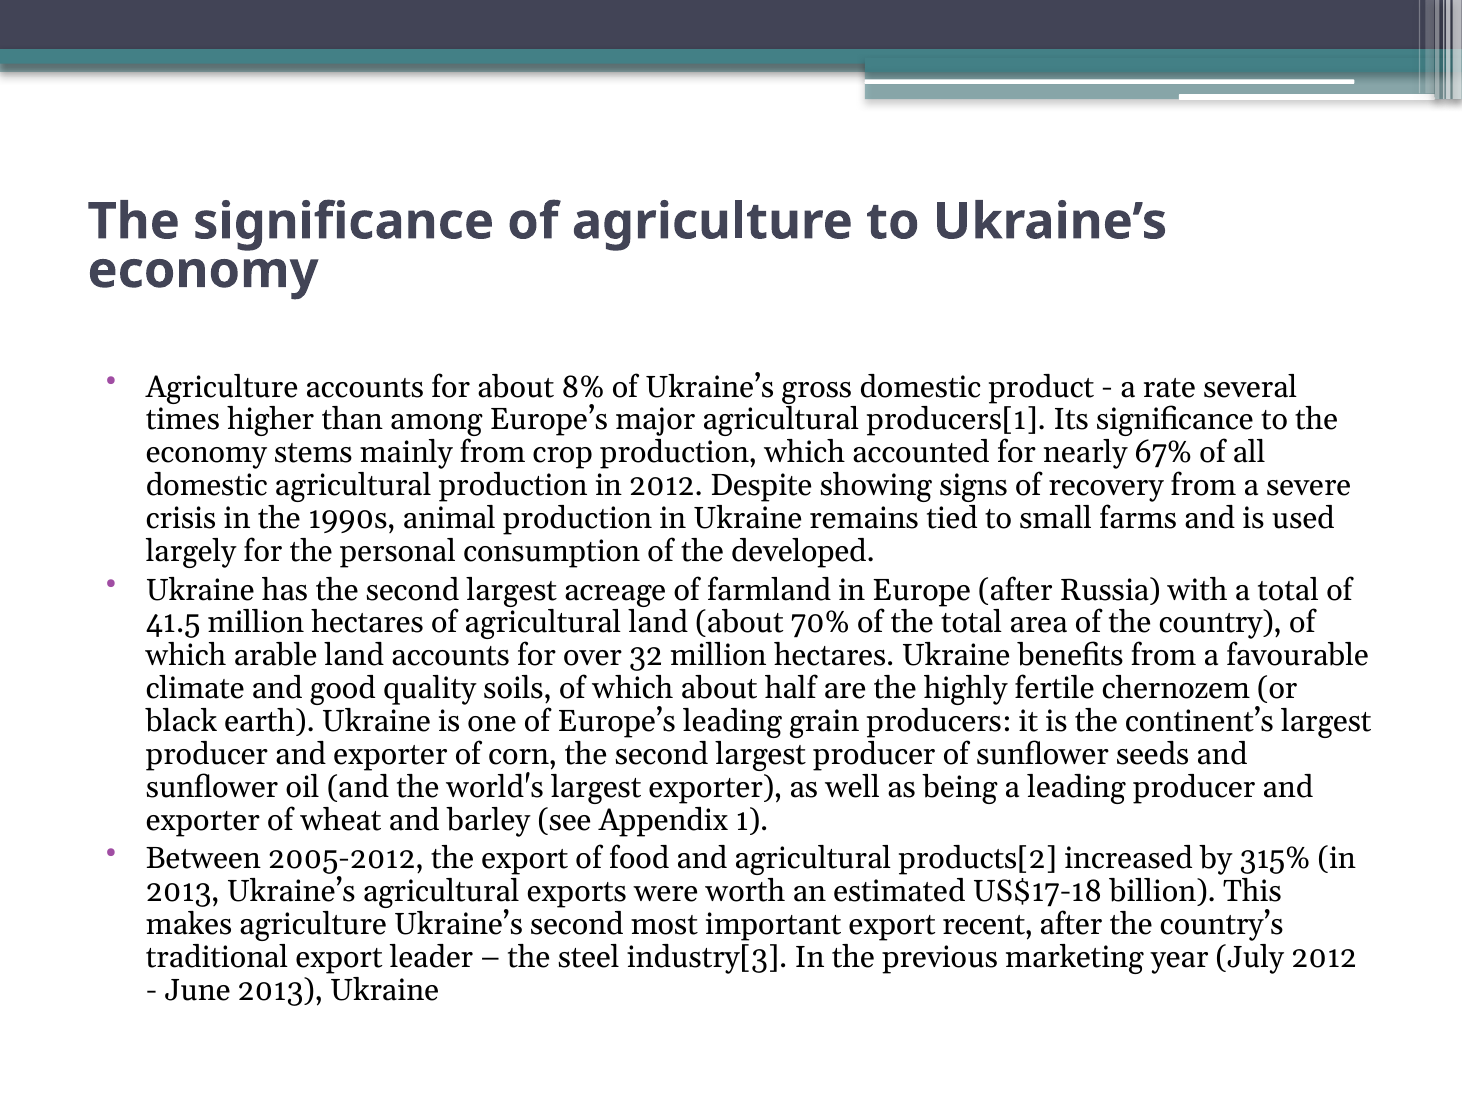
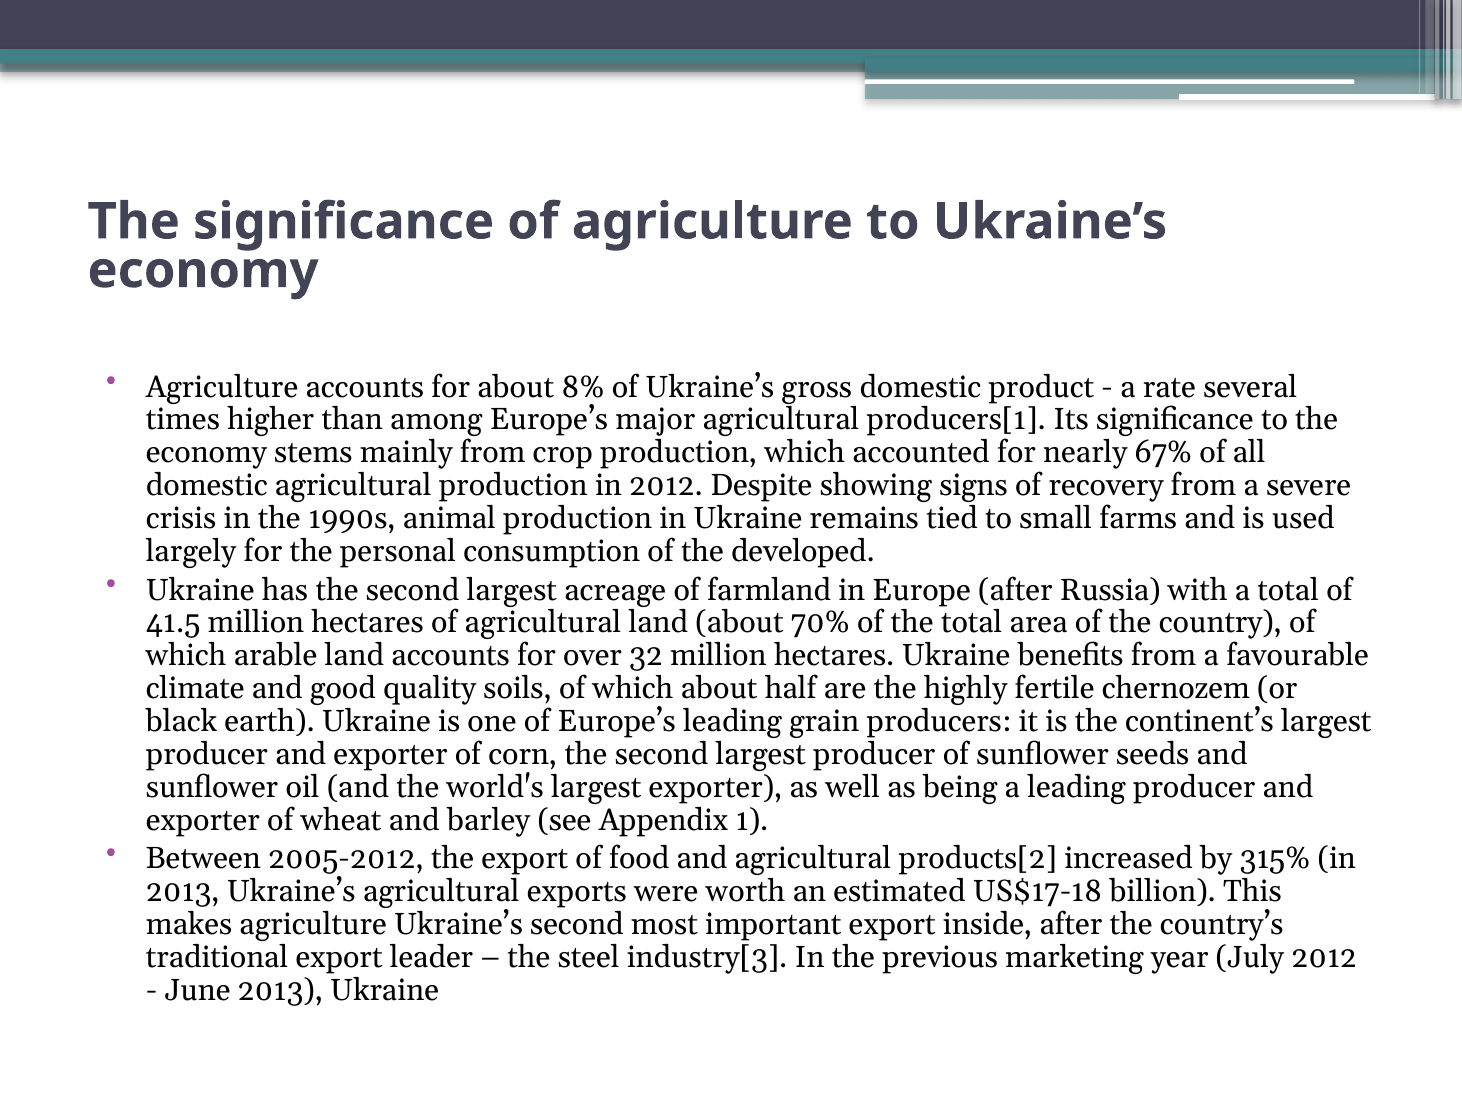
recent: recent -> inside (988, 925)
